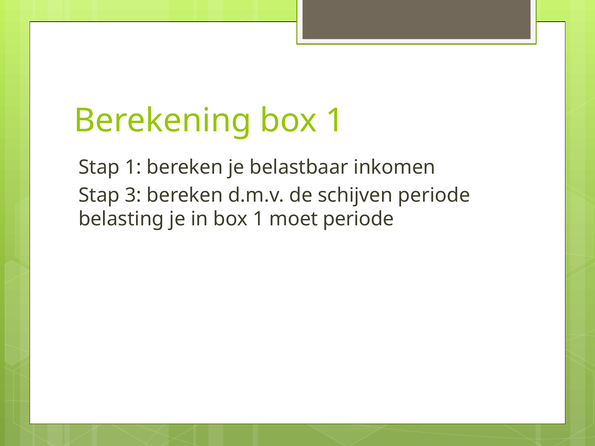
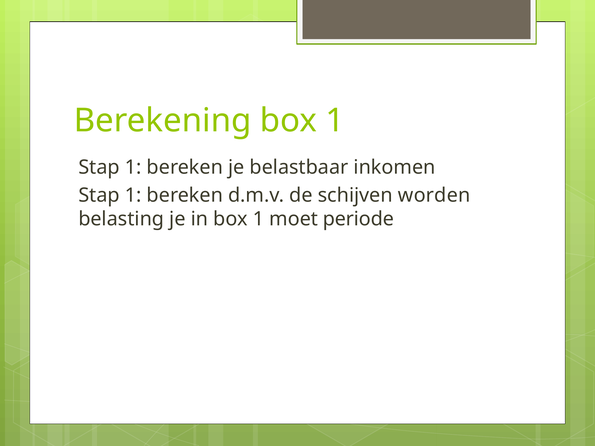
3: 3 -> 1 (133, 195)
schijven periode: periode -> worden (434, 195)
